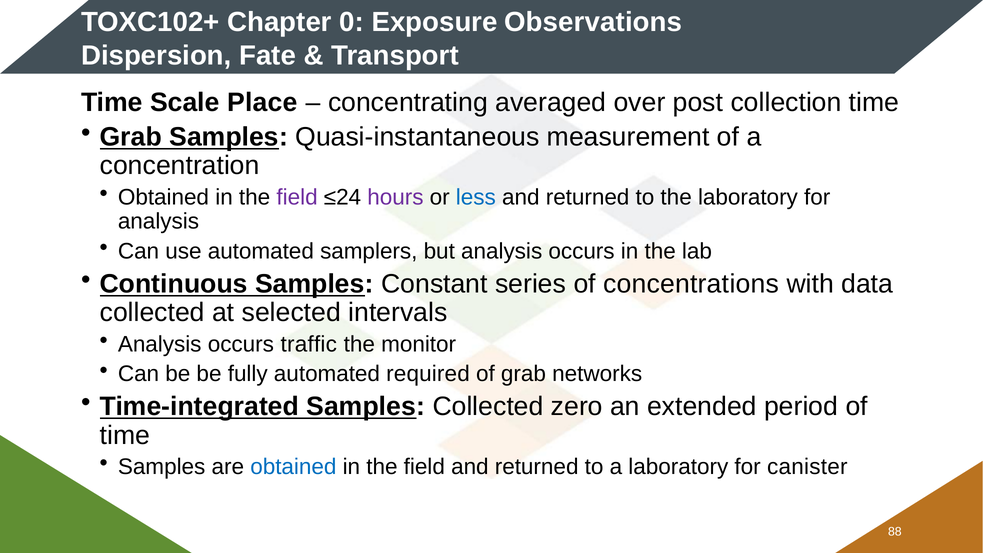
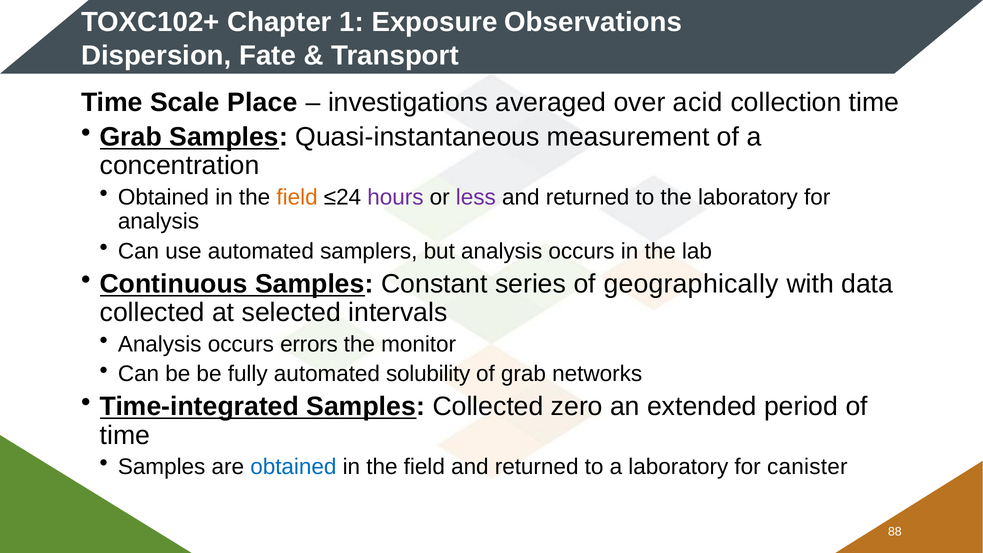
0: 0 -> 1 (352, 22)
concentrating: concentrating -> investigations (408, 103)
post: post -> acid (698, 103)
field colour: purple -> orange (297, 197)
less colour: blue -> purple (476, 197)
concentrations: concentrations -> geographically (691, 284)
traffic: traffic -> errors (309, 344)
required: required -> solubility (428, 374)
